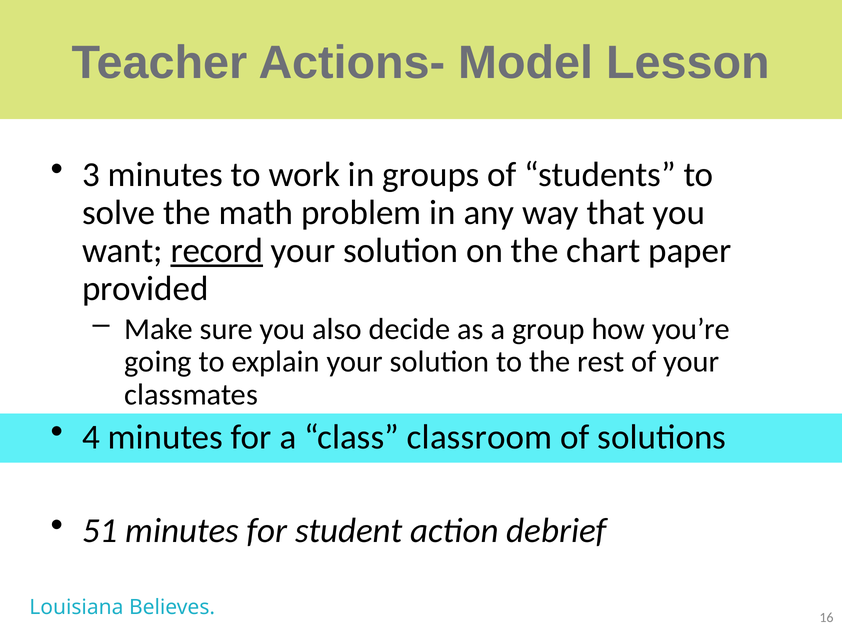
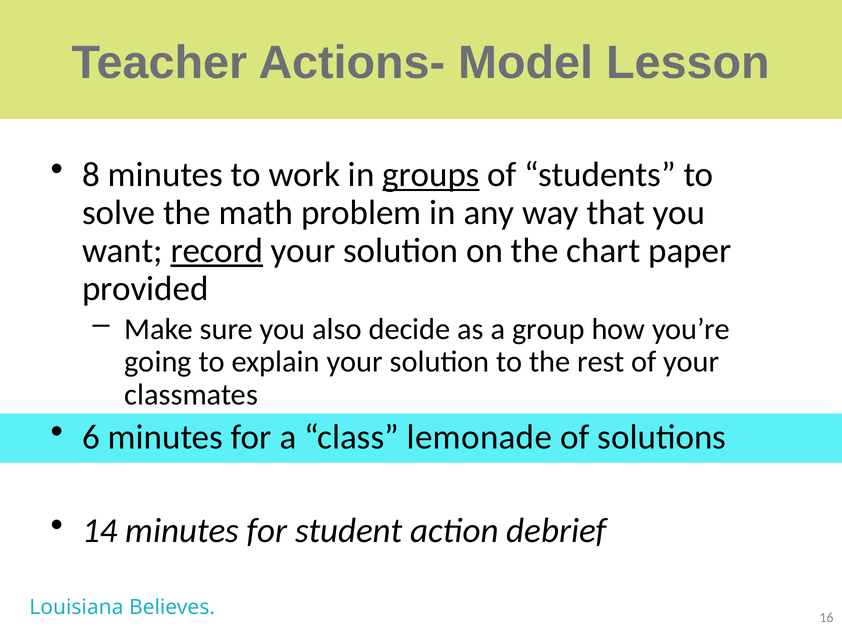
3: 3 -> 8 (91, 175)
groups underline: none -> present (431, 175)
4: 4 -> 6 (91, 438)
classroom: classroom -> lemonade (480, 438)
51: 51 -> 14 (100, 531)
